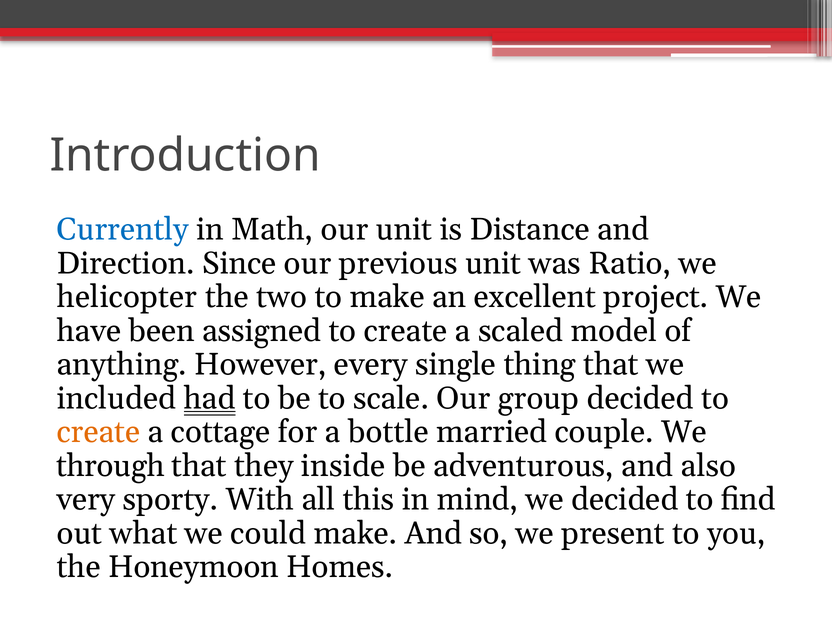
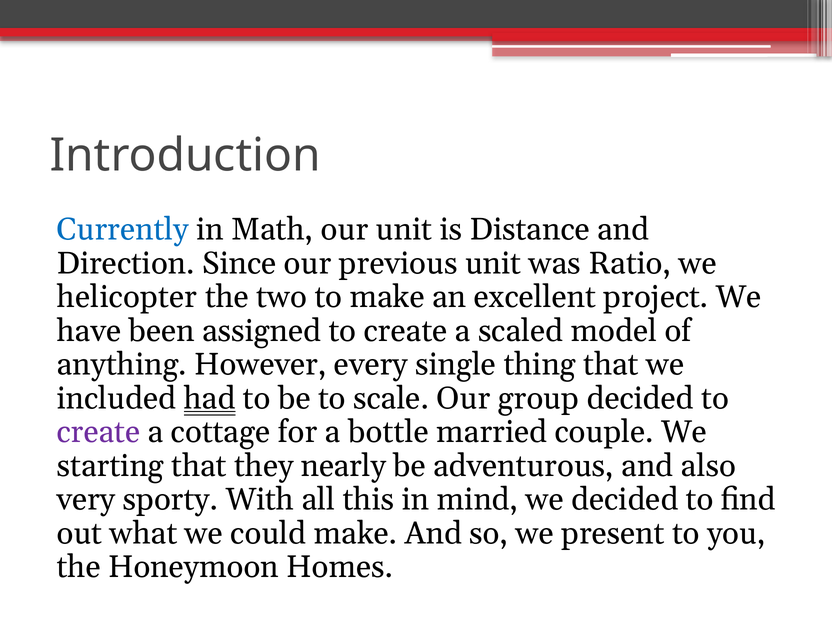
create colour: orange -> purple (99, 432)
through: through -> starting (110, 466)
inside: inside -> nearly (343, 466)
